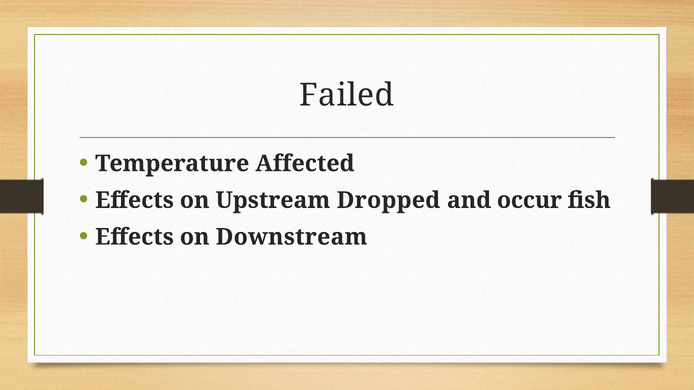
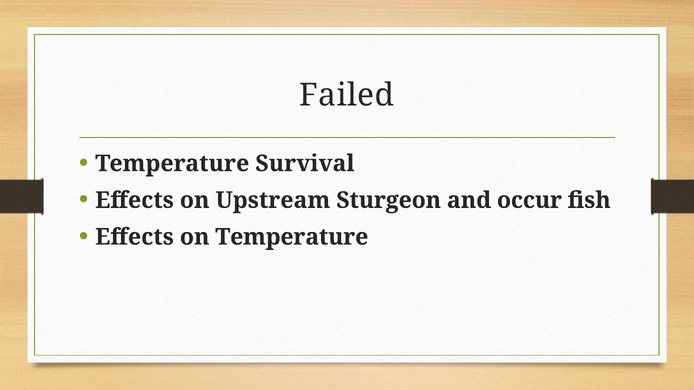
Affected: Affected -> Survival (305, 164)
Dropped: Dropped -> Sturgeon (389, 200)
on Downstream: Downstream -> Temperature (292, 237)
